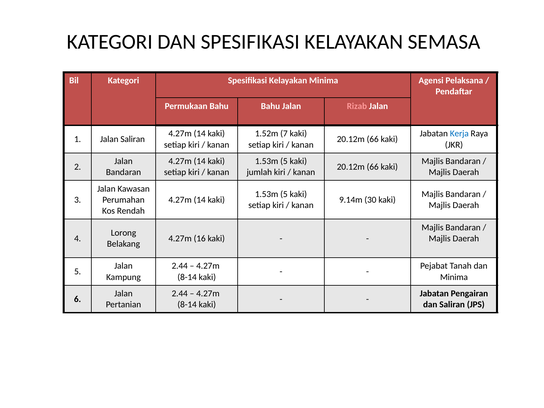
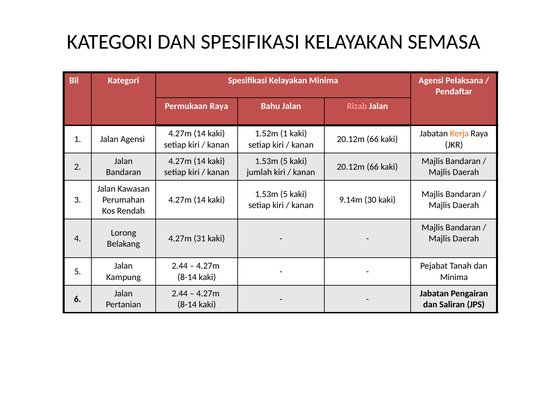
Permukaan Bahu: Bahu -> Raya (219, 106)
1.52m 7: 7 -> 1 (284, 134)
Kerja colour: blue -> orange (459, 134)
Jalan Saliran: Saliran -> Agensi (133, 139)
16: 16 -> 31 (200, 238)
